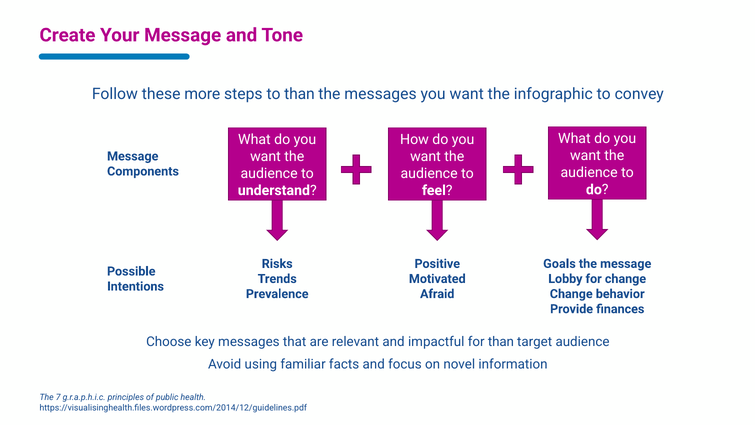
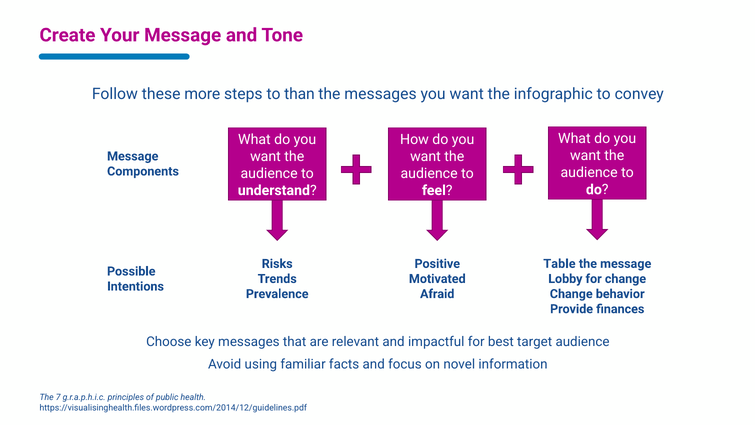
Goals: Goals -> Table (559, 264)
for than: than -> best (501, 342)
